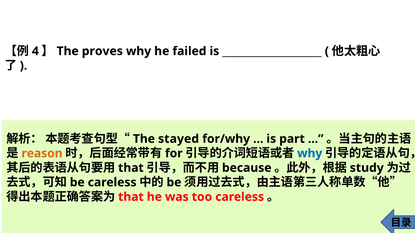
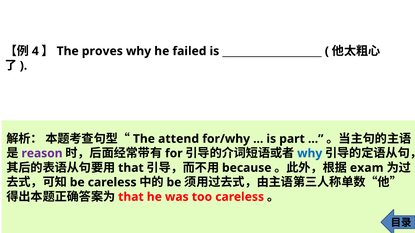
stayed: stayed -> attend (179, 139)
reason colour: orange -> purple (42, 154)
study: study -> exam (367, 168)
